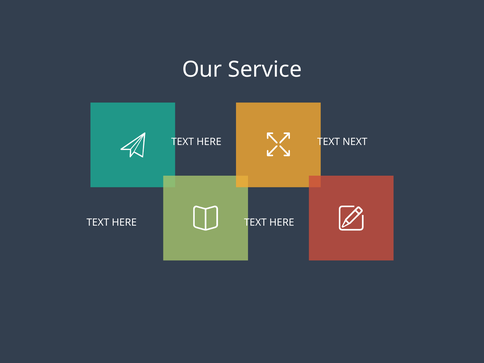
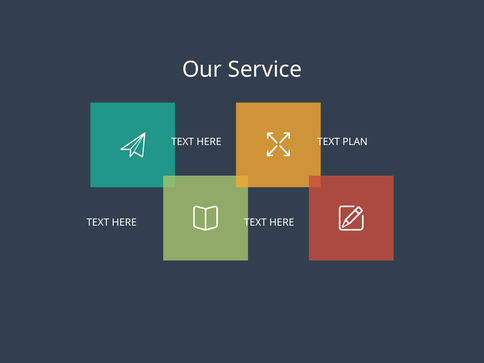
NEXT: NEXT -> PLAN (355, 142)
